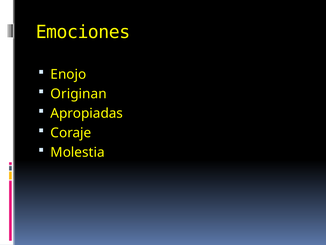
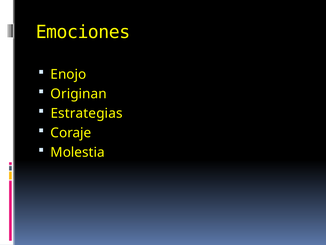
Apropiadas: Apropiadas -> Estrategias (87, 113)
